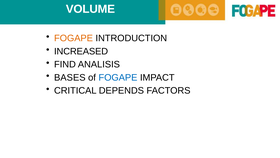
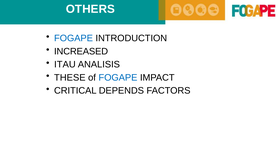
VOLUME: VOLUME -> OTHERS (90, 9)
FOGAPE colour: orange -> blue (73, 38)
FIND: FIND -> ITAU (65, 64)
BASES: BASES -> THESE (70, 77)
